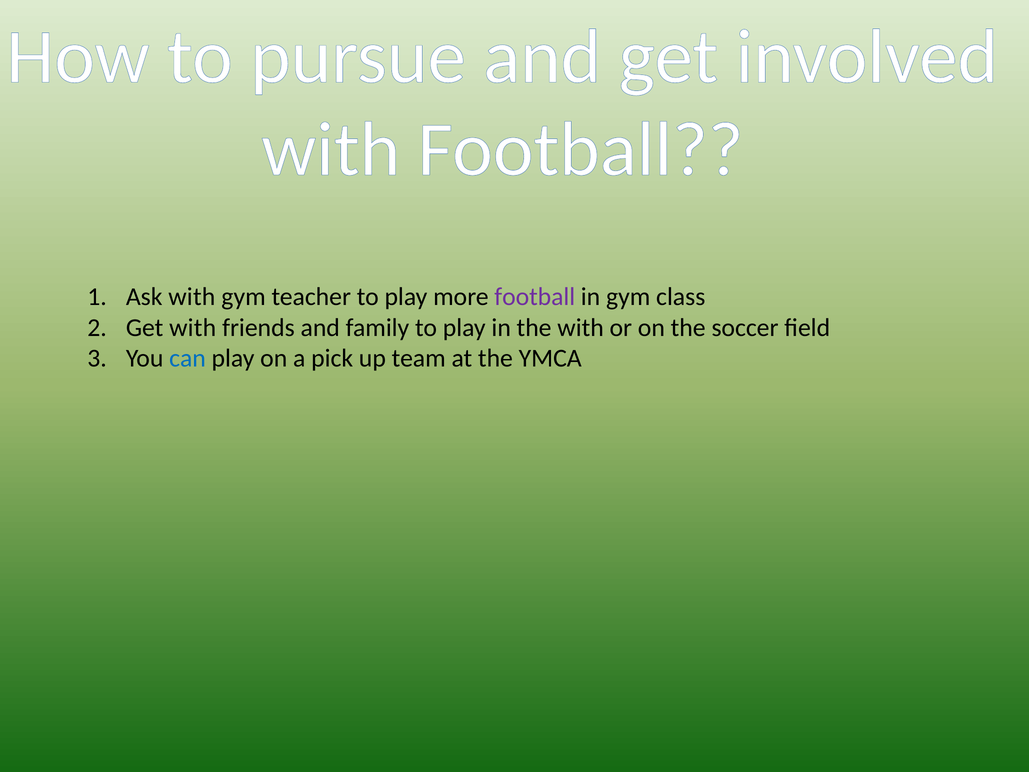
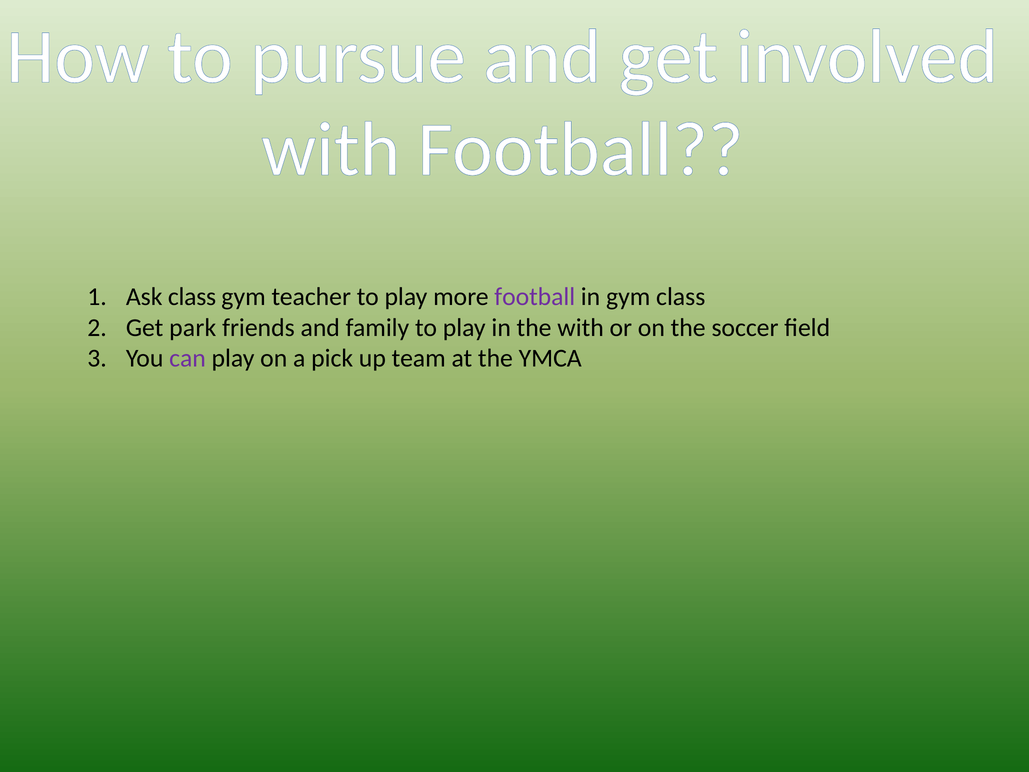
Ask with: with -> class (192, 297)
Get with: with -> park (193, 328)
can colour: blue -> purple (188, 358)
